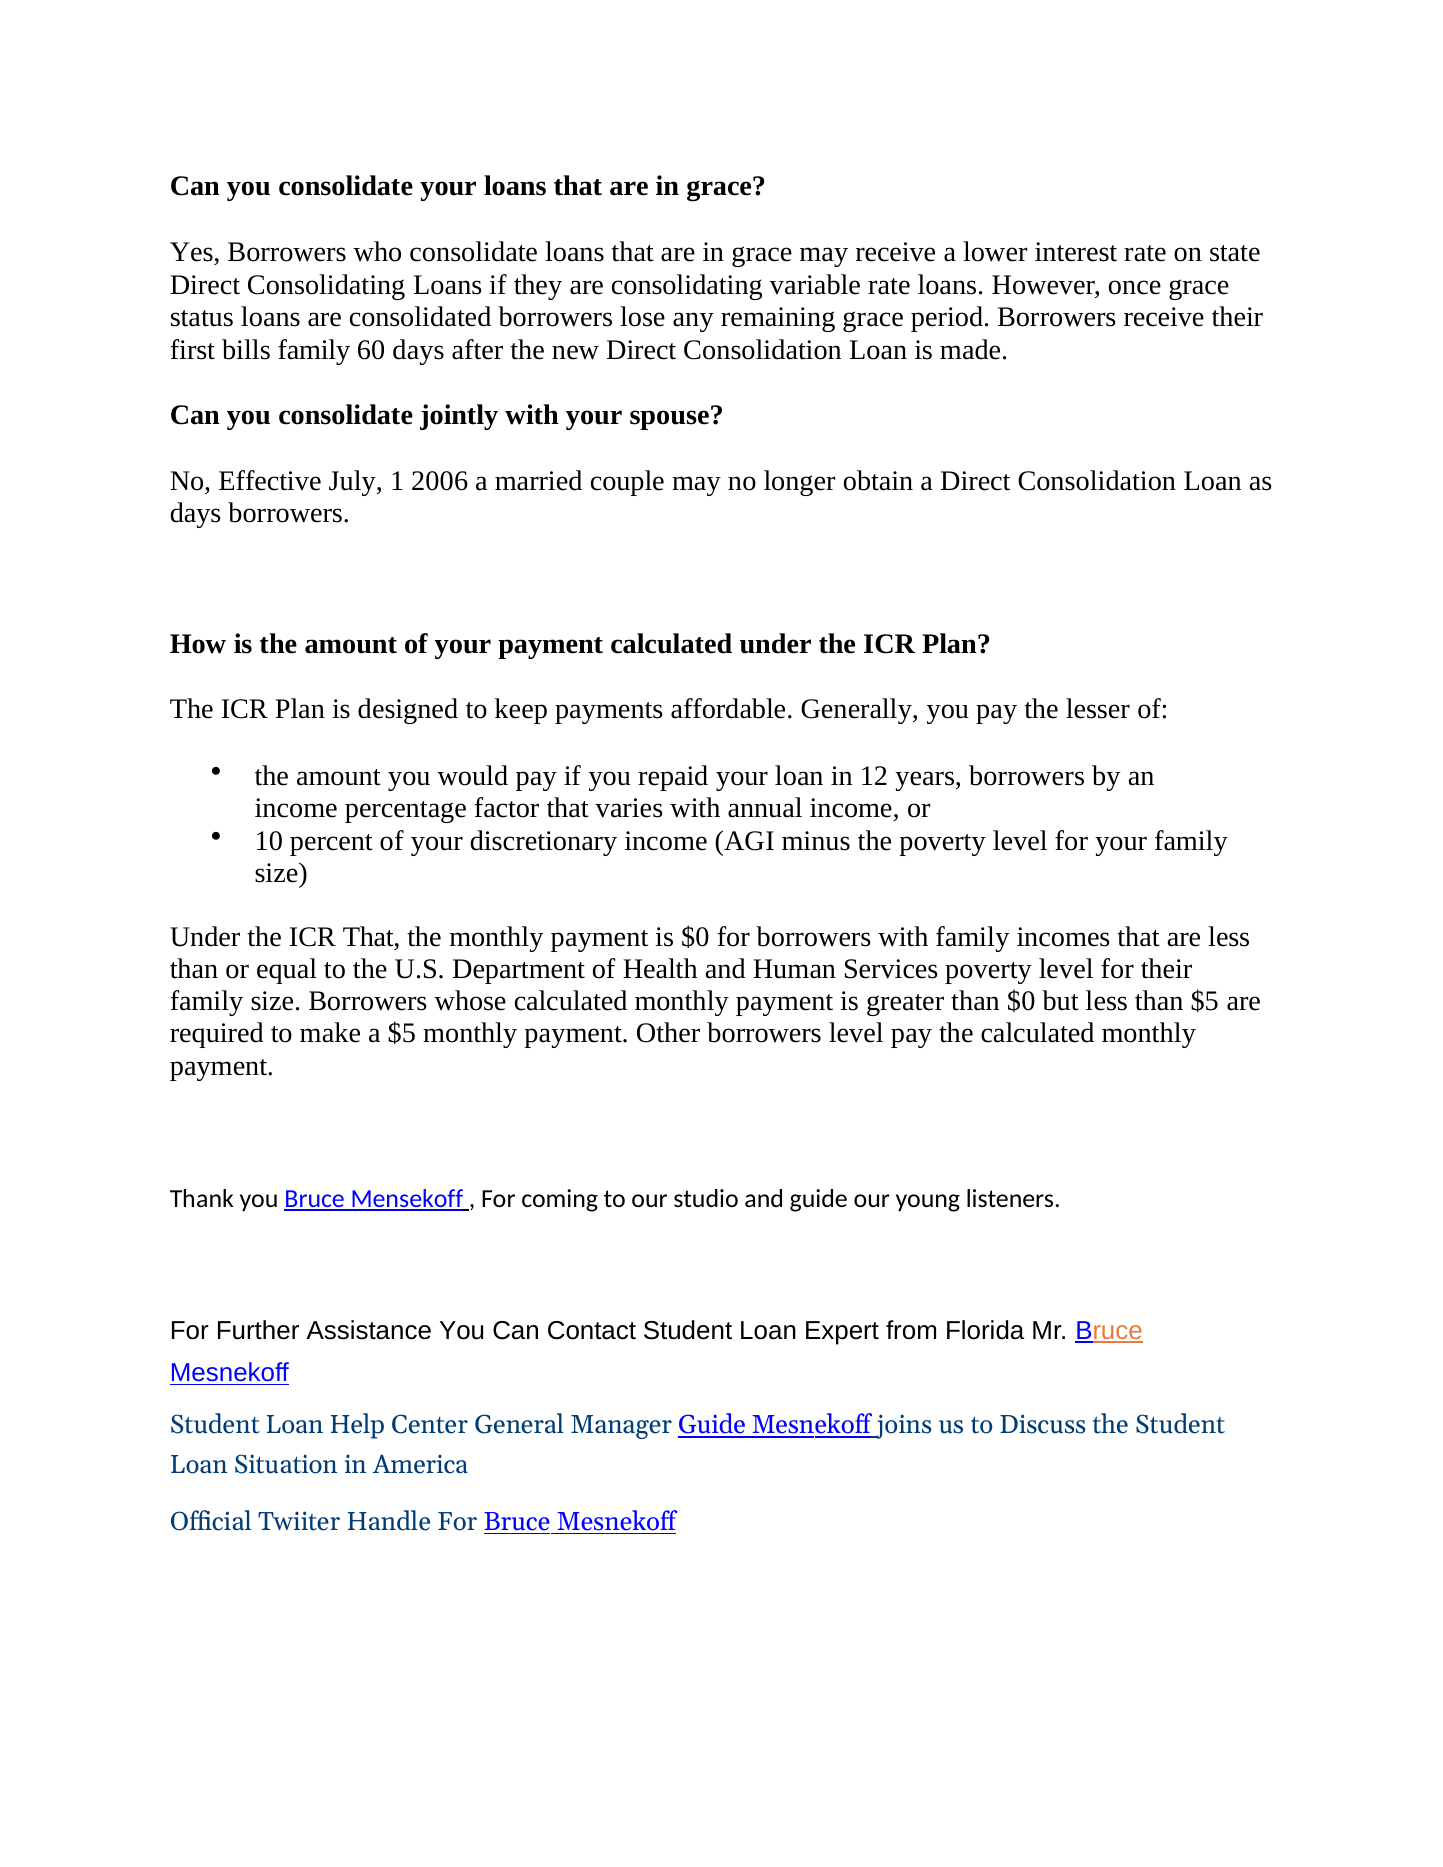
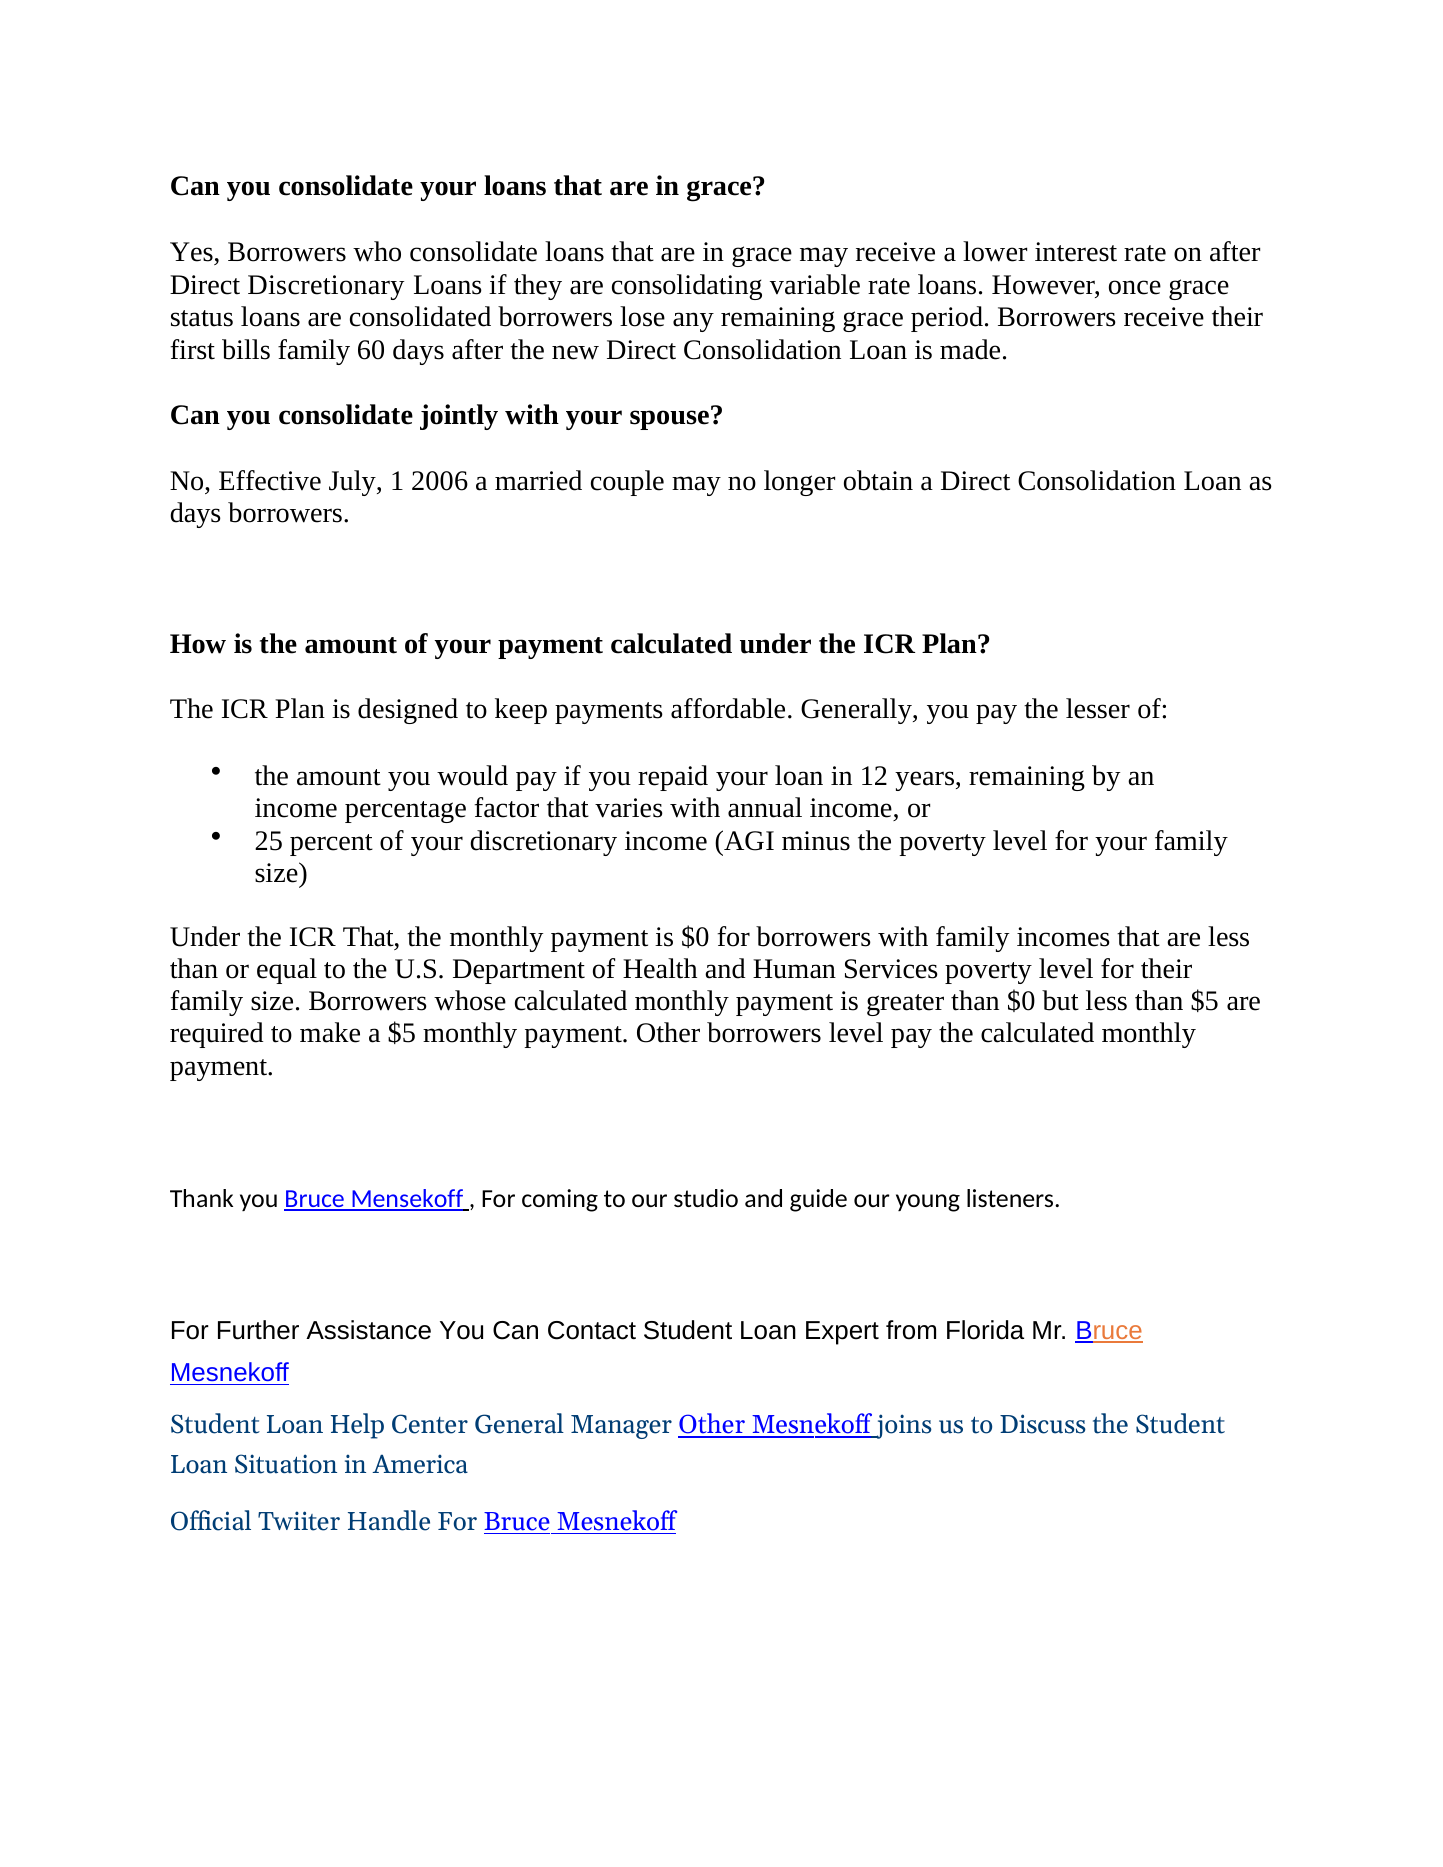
on state: state -> after (1235, 252)
Direct Consolidating: Consolidating -> Discretionary (326, 285)
years borrowers: borrowers -> remaining (1027, 776)
10: 10 -> 25 (269, 841)
Manager Guide: Guide -> Other (712, 1426)
